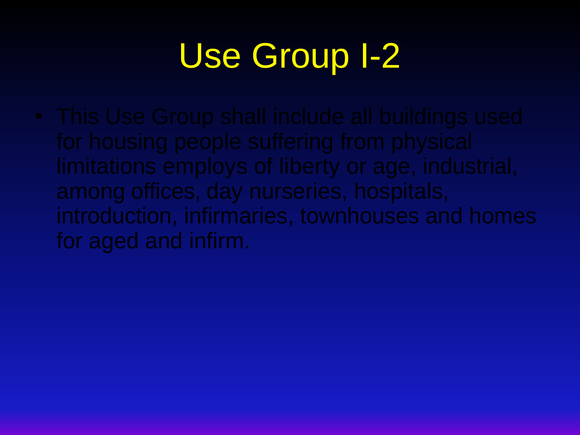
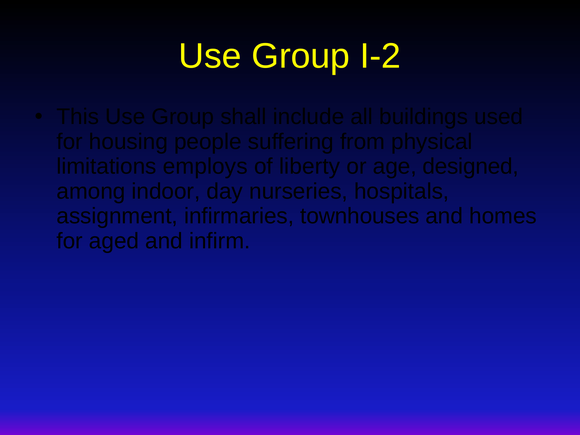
industrial: industrial -> designed (471, 167)
offices: offices -> indoor (166, 191)
introduction: introduction -> assignment (117, 216)
